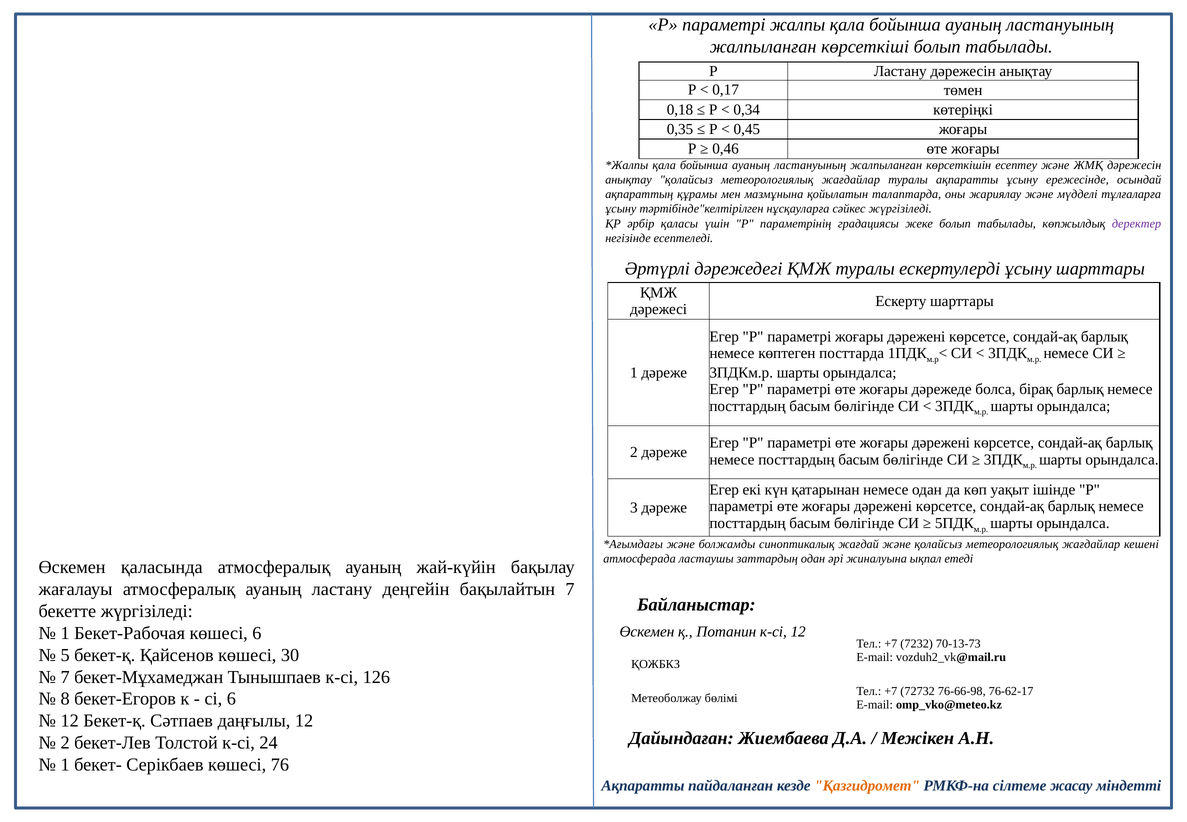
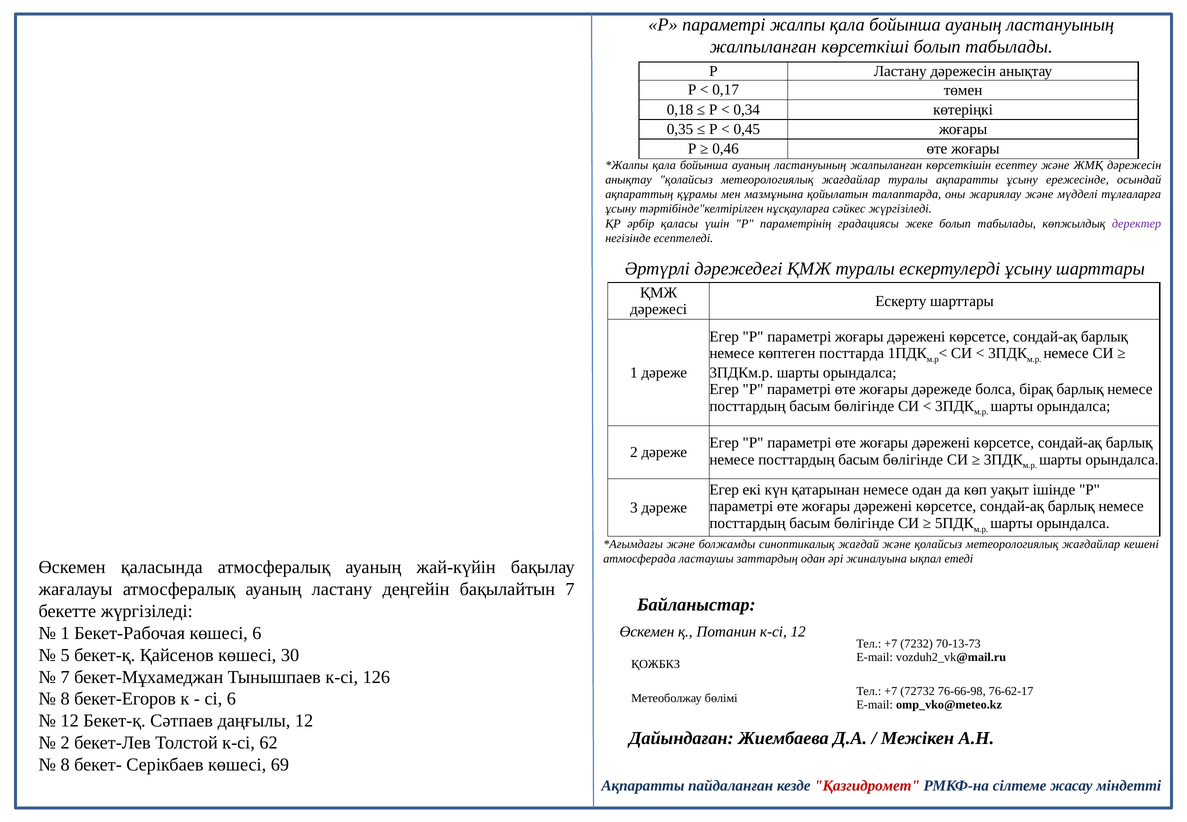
24: 24 -> 62 (269, 743)
1: 1 -> 8 (65, 764)
76: 76 -> 69 (280, 764)
Қазгидромет colour: orange -> red (867, 786)
